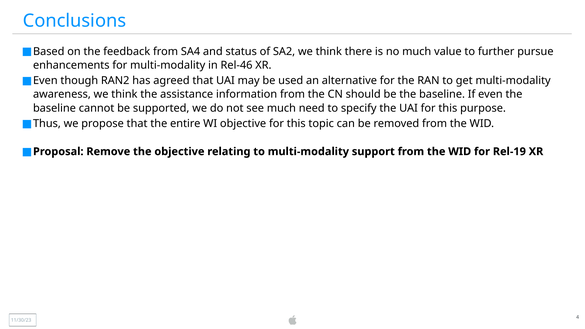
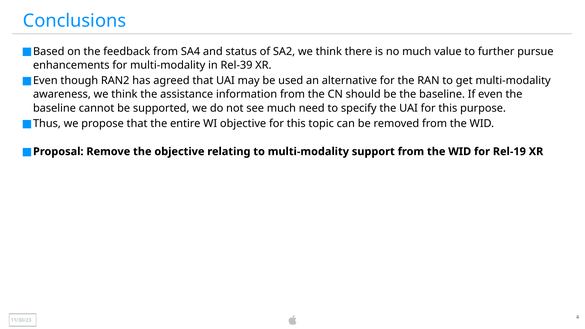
Rel-46: Rel-46 -> Rel-39 (237, 65)
